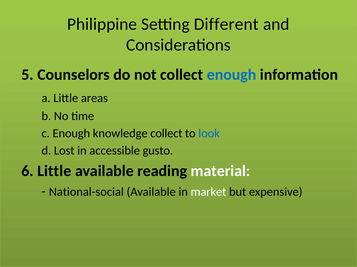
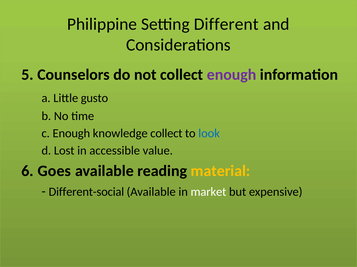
enough colour: blue -> purple (232, 75)
areas: areas -> gusto (94, 98)
gusto: gusto -> value (158, 151)
6 Little: Little -> Goes (54, 171)
material colour: white -> yellow (221, 171)
National-social: National-social -> Different-social (86, 192)
